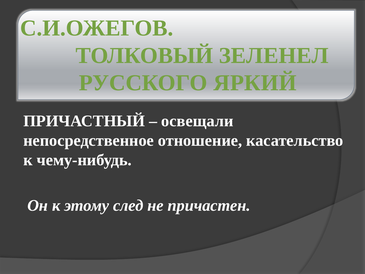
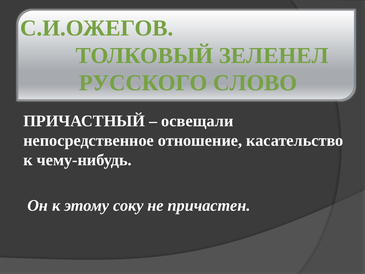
ЯРКИЙ: ЯРКИЙ -> СЛОВО (255, 83)
след: след -> соку (128, 205)
